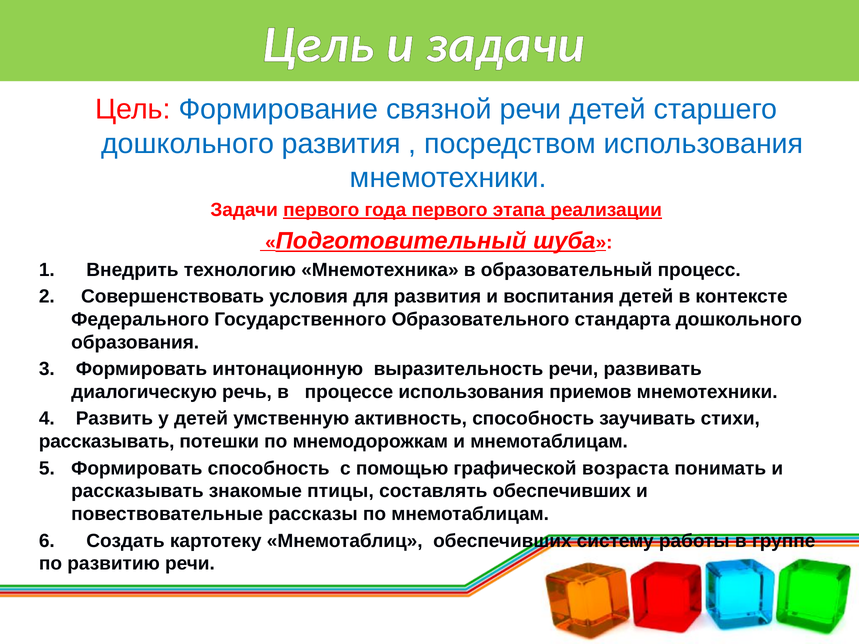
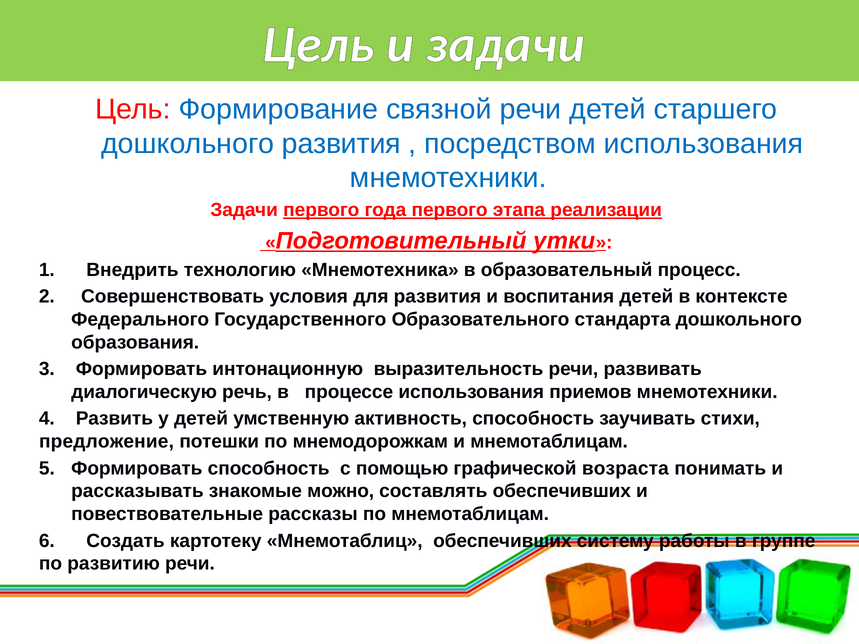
шуба: шуба -> утки (564, 241)
рассказывать: рассказывать -> предложение (106, 442)
птицы: птицы -> можно (341, 491)
